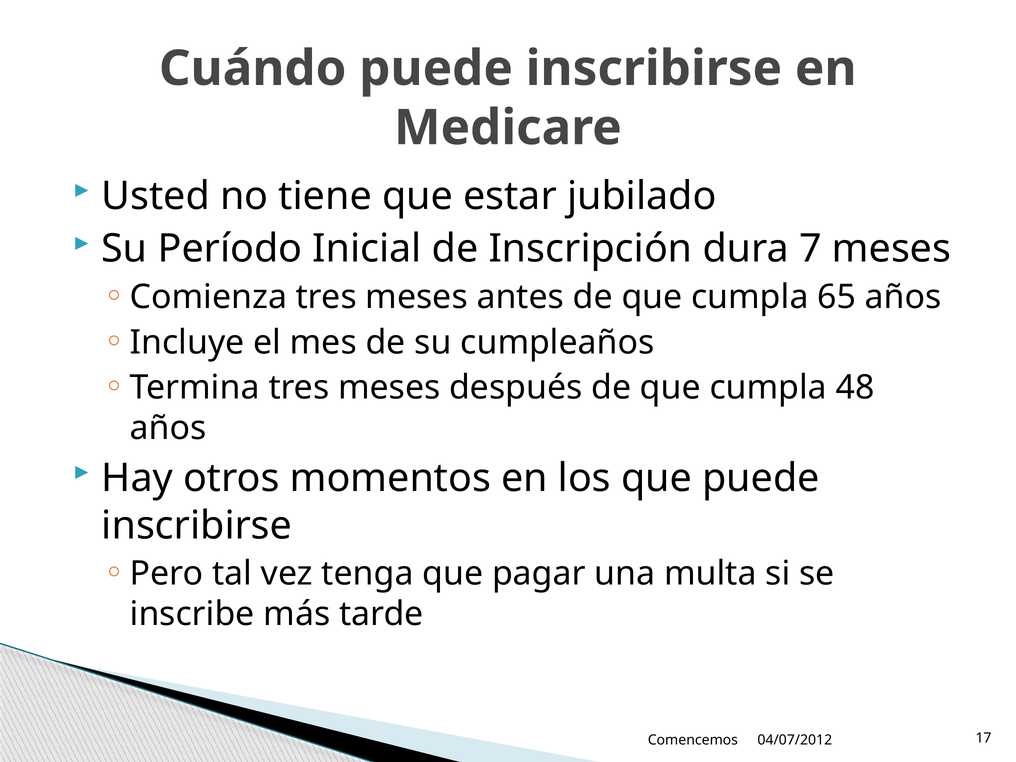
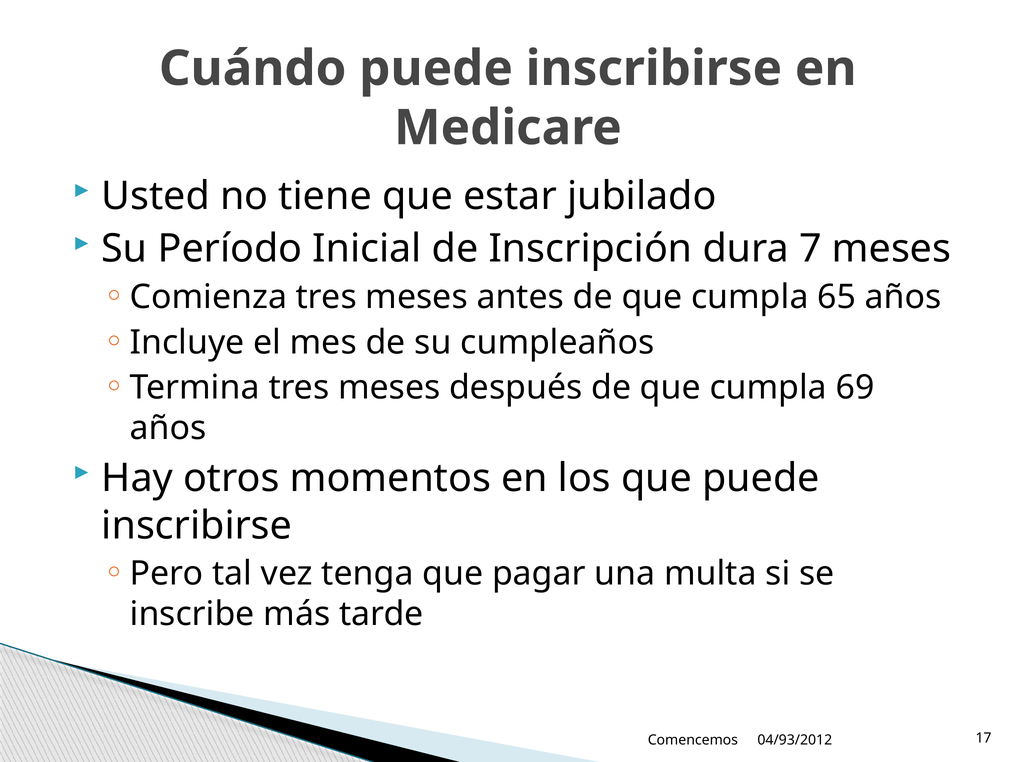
48: 48 -> 69 (855, 388)
04/07/2012: 04/07/2012 -> 04/93/2012 (795, 740)
